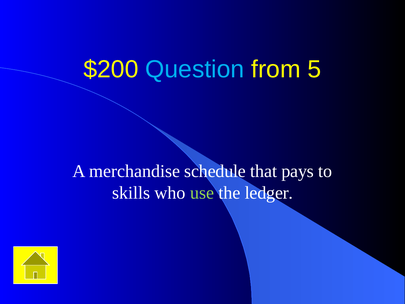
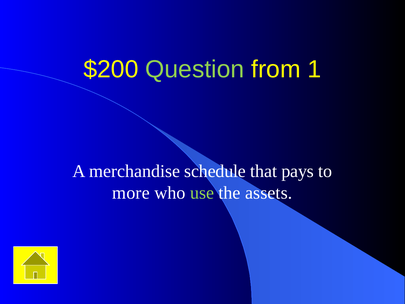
Question colour: light blue -> light green (195, 69)
5: 5 -> 1 (314, 69)
skills: skills -> more (131, 193)
ledger: ledger -> assets (269, 193)
